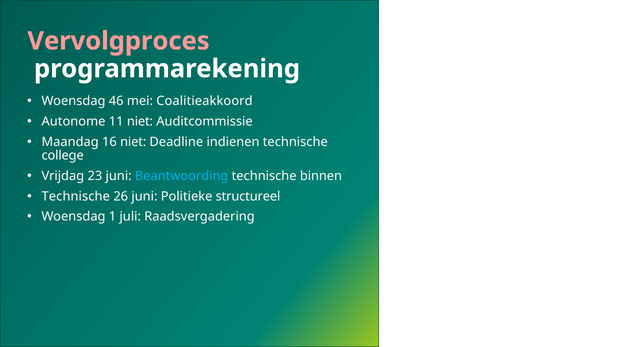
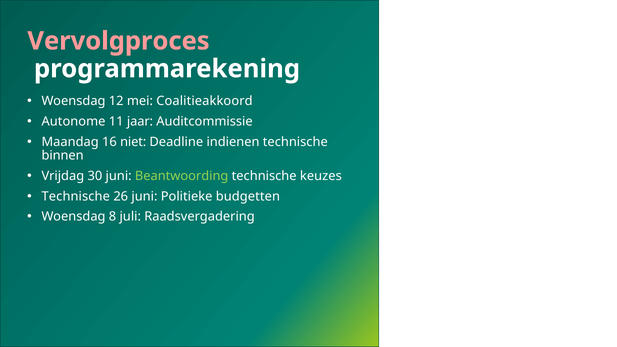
46: 46 -> 12 (116, 101)
11 niet: niet -> jaar (140, 122)
college: college -> binnen (63, 156)
23: 23 -> 30 (95, 176)
Beantwoording colour: light blue -> light green (182, 176)
binnen: binnen -> keuzes (321, 176)
structureel: structureel -> budgetten (248, 196)
1: 1 -> 8 (113, 217)
